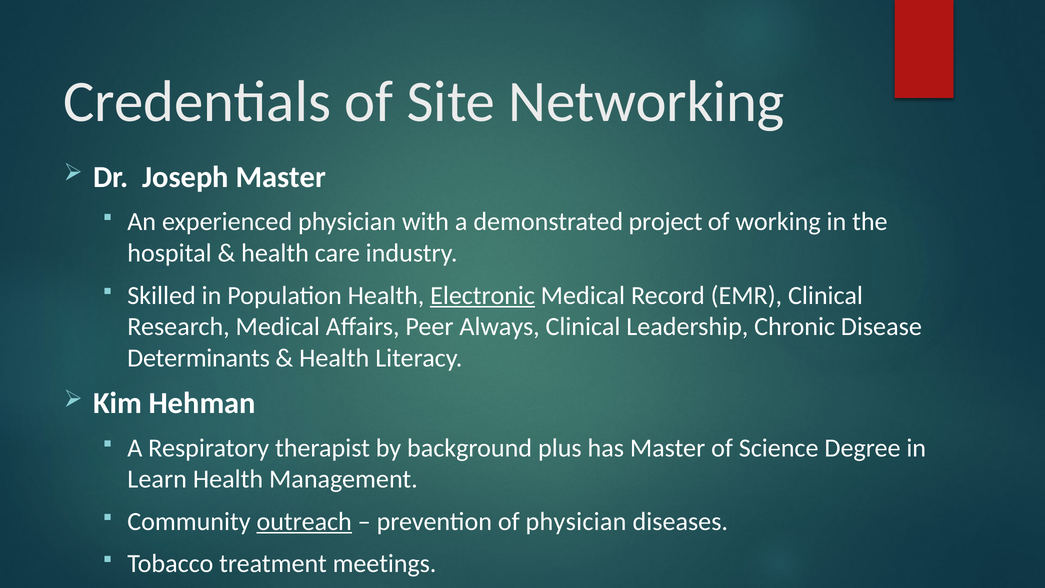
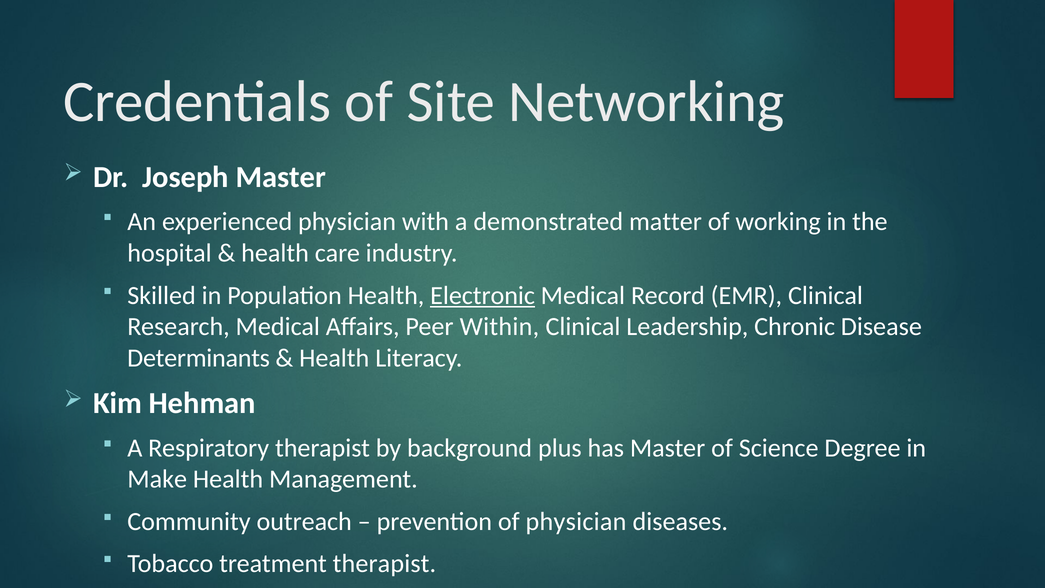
project: project -> matter (665, 222)
Always: Always -> Within (499, 327)
Learn: Learn -> Make (157, 479)
outreach underline: present -> none (304, 521)
treatment meetings: meetings -> therapist (384, 564)
